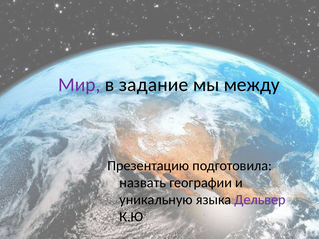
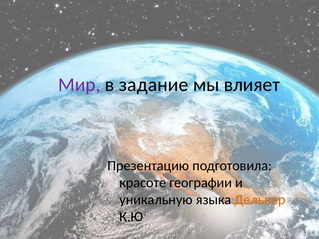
между: между -> влияет (252, 85)
назвать: назвать -> красоте (143, 183)
Дельвер colour: purple -> orange (260, 200)
